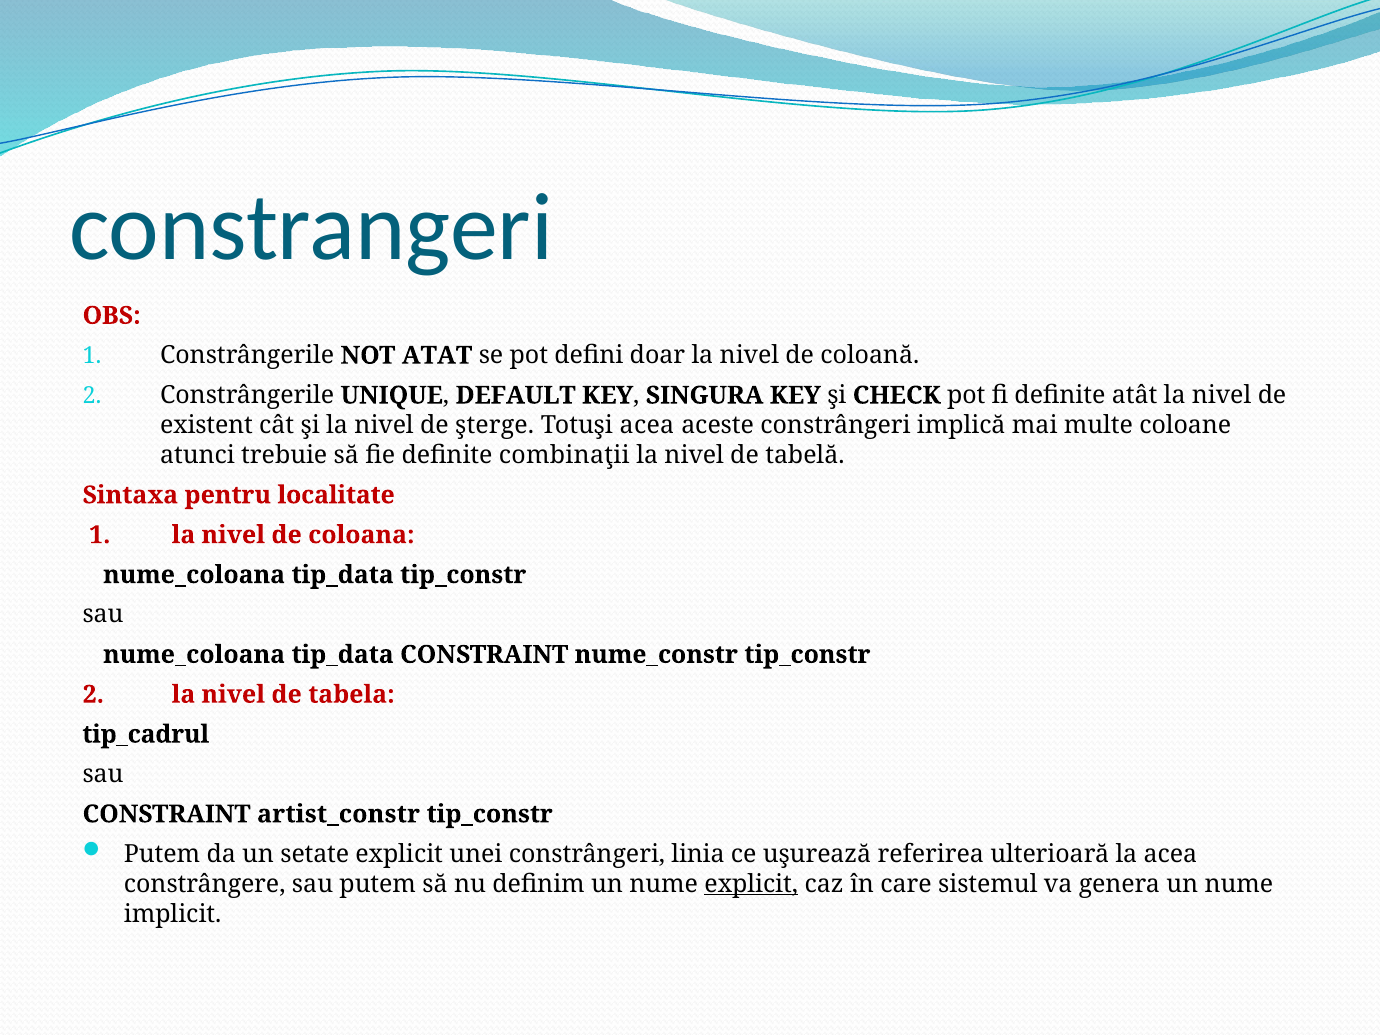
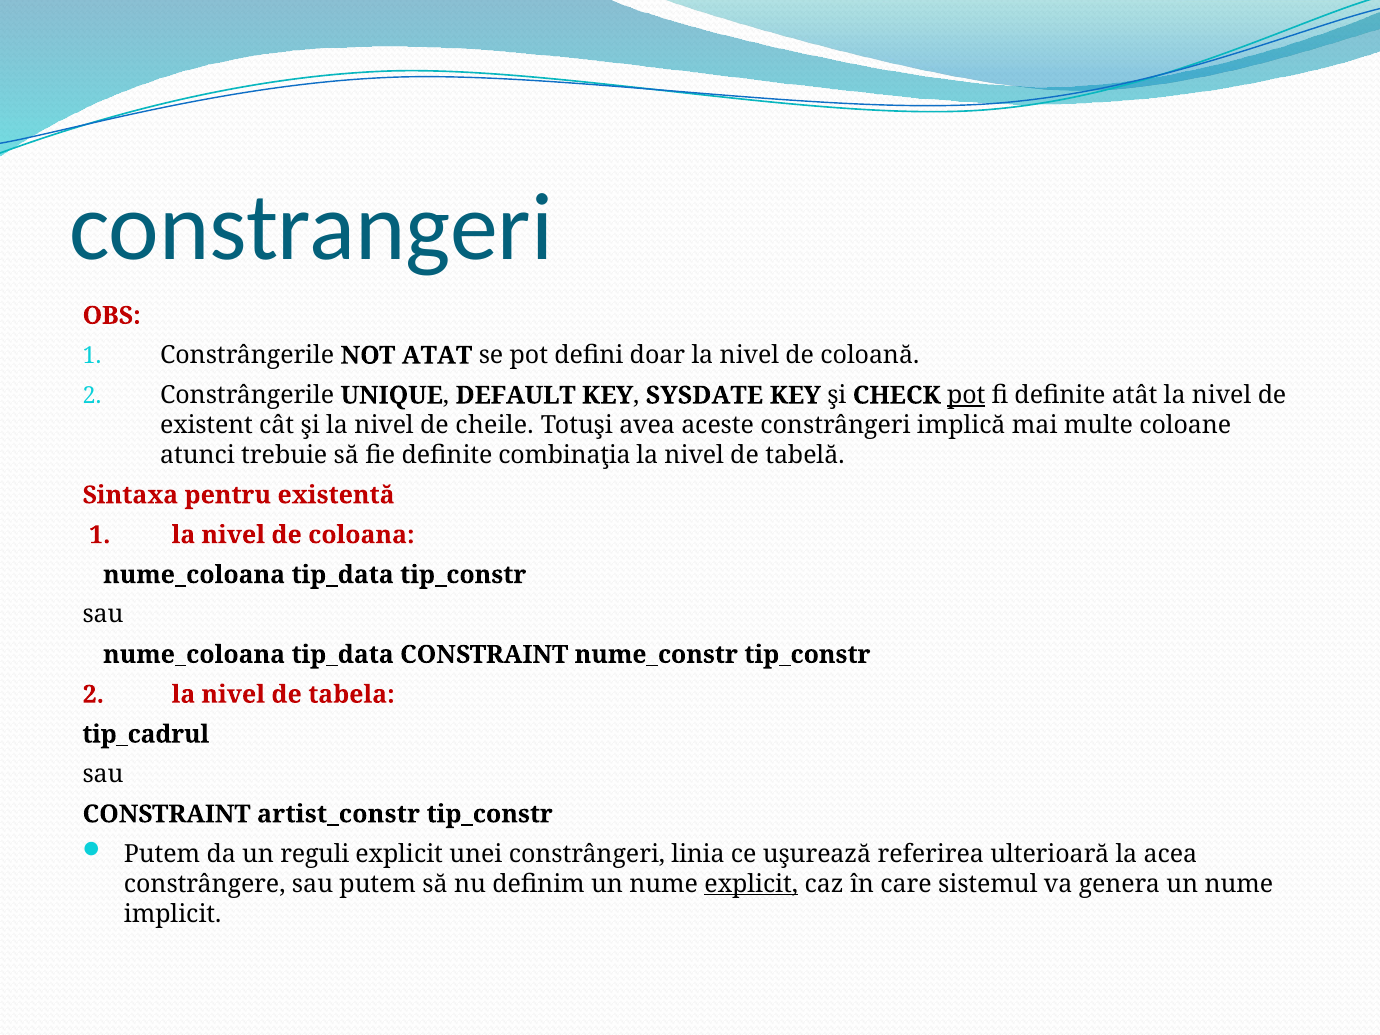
SINGURA: SINGURA -> SYSDATE (704, 395)
pot underline: none -> present (966, 395)
şterge: şterge -> cheile (495, 425)
Totuşi acea: acea -> avea (647, 425)
combinaţii: combinaţii -> combinaţia (565, 455)
localitate: localitate -> existentă (336, 495)
setate: setate -> reguli (315, 854)
